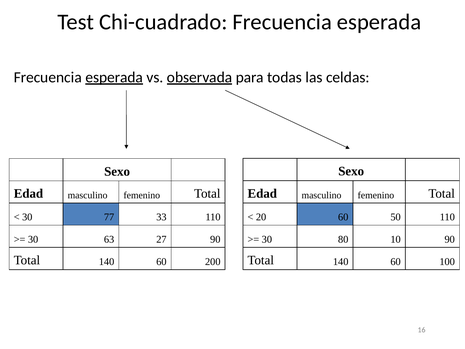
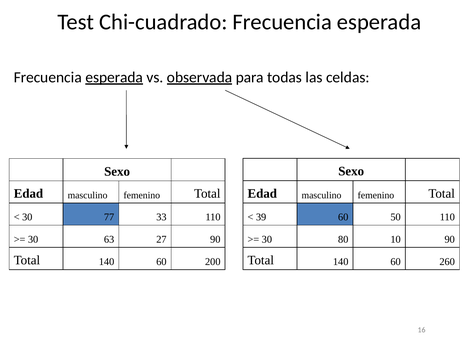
20: 20 -> 39 (261, 217)
100: 100 -> 260 (447, 262)
